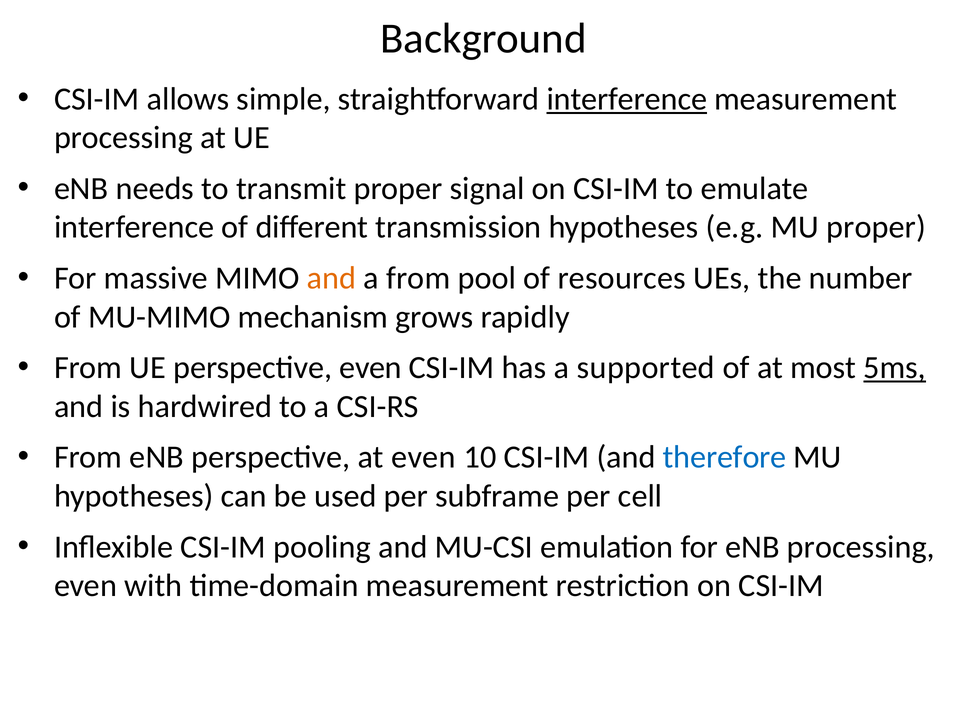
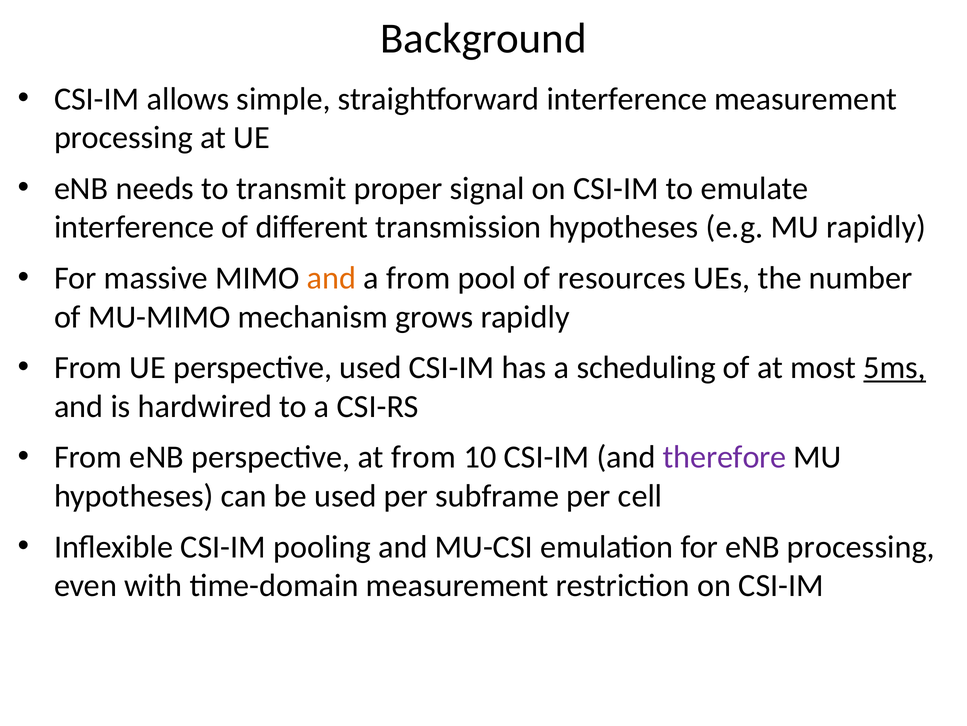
interference underline: present -> none (627, 99)
MU proper: proper -> rapidly (876, 227)
perspective even: even -> used (370, 367)
supported: supported -> scheduling (646, 367)
at even: even -> from (423, 457)
therefore colour: blue -> purple (725, 457)
